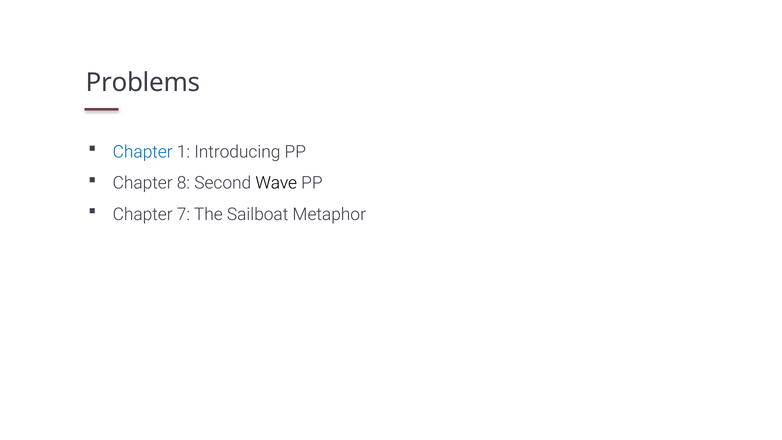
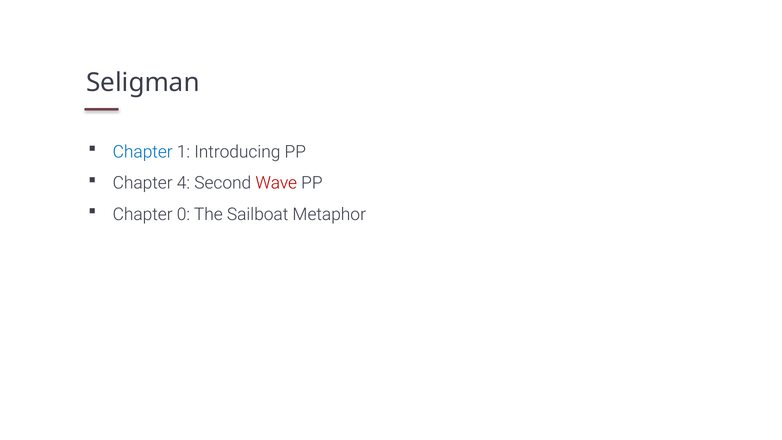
Problems: Problems -> Seligman (143, 82)
8: 8 -> 4 (183, 183)
Wave colour: black -> red (276, 183)
7: 7 -> 0 (183, 214)
